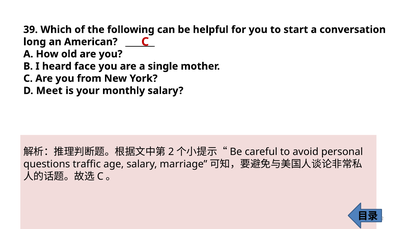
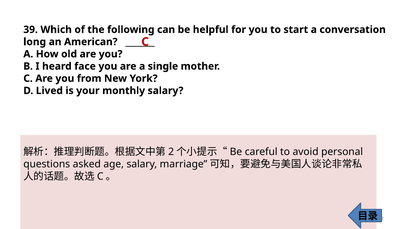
Meet: Meet -> Lived (49, 91)
traffic: traffic -> asked (87, 164)
